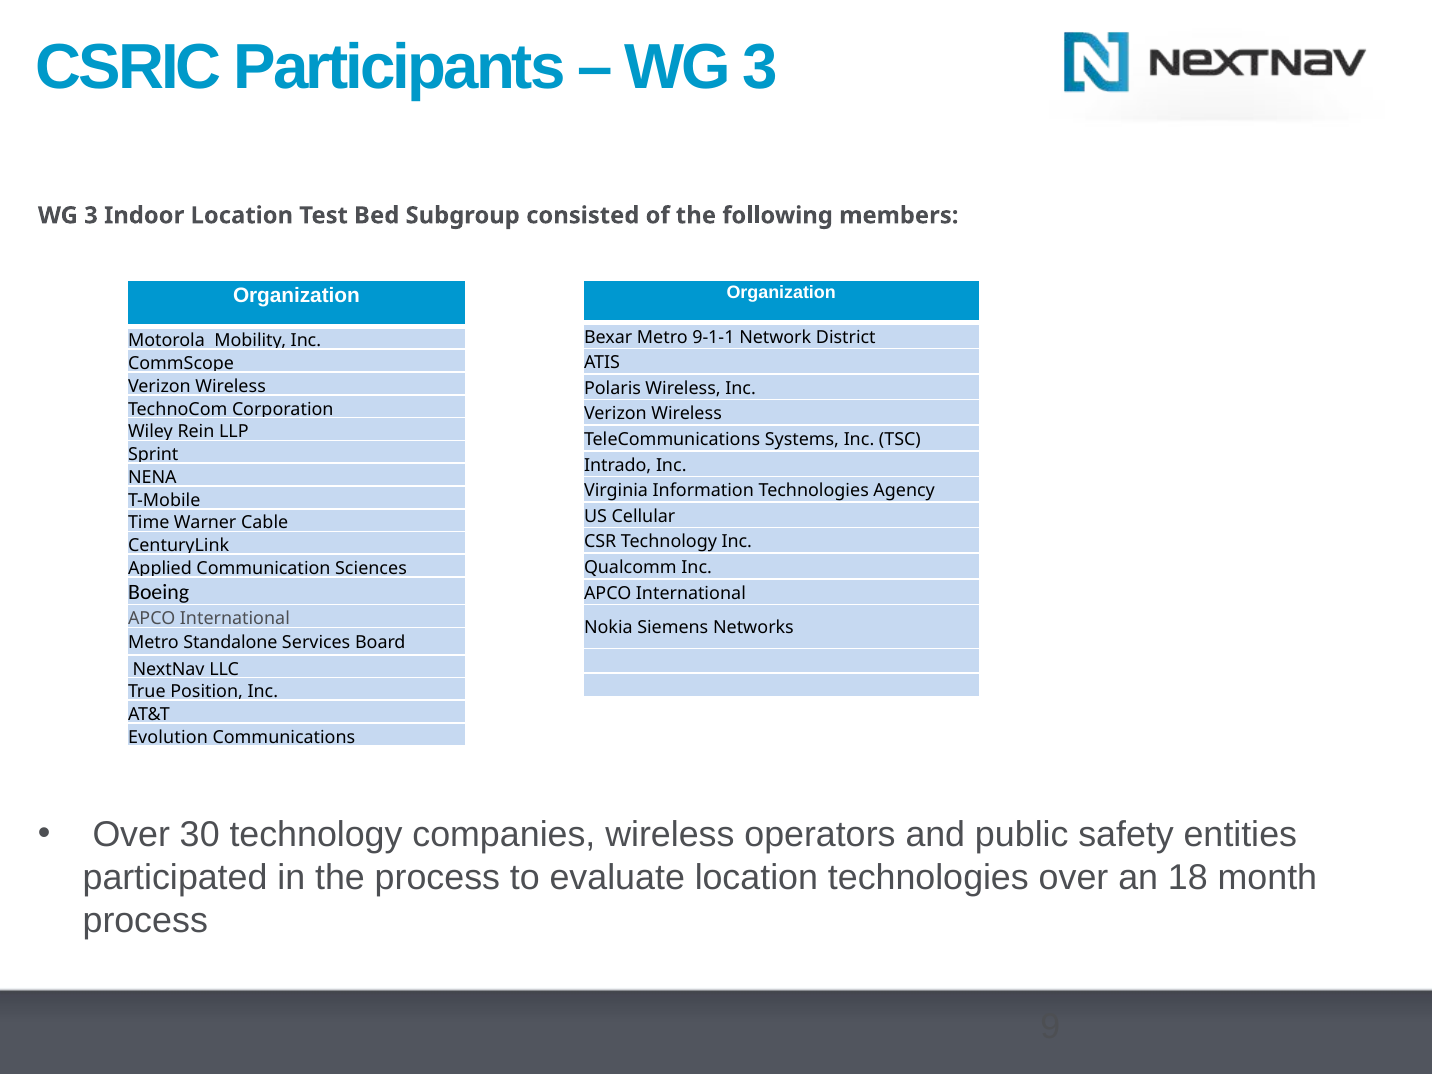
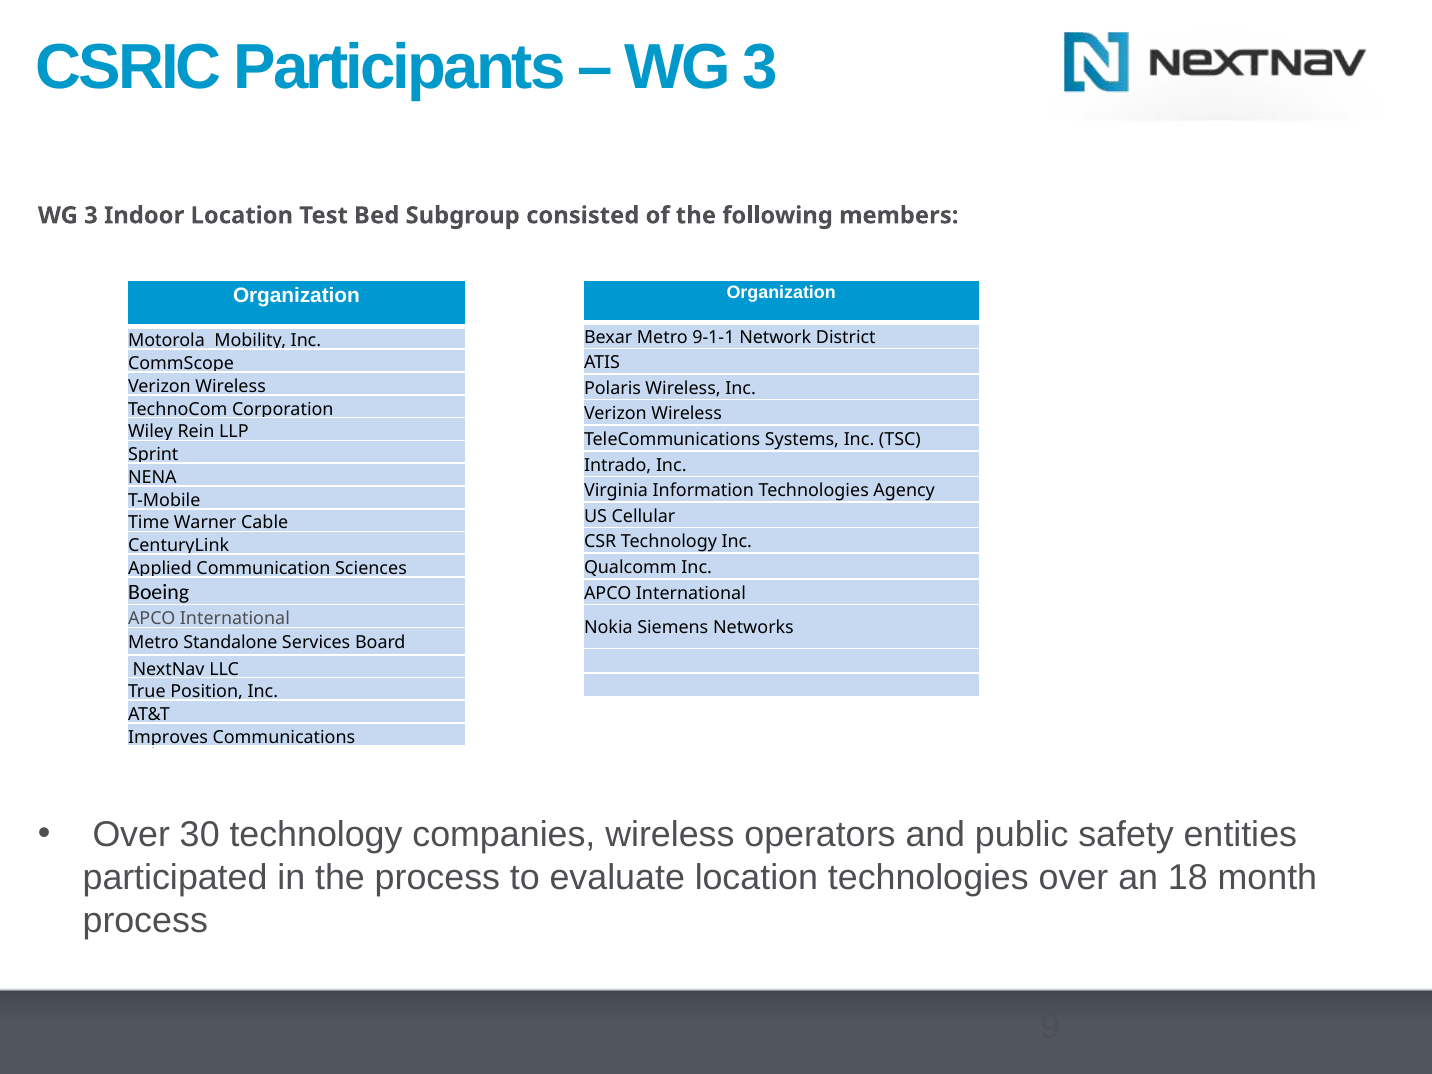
Evolution: Evolution -> Improves (168, 737)
